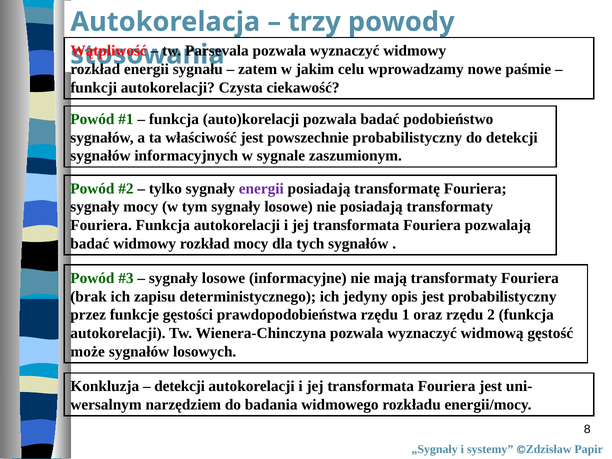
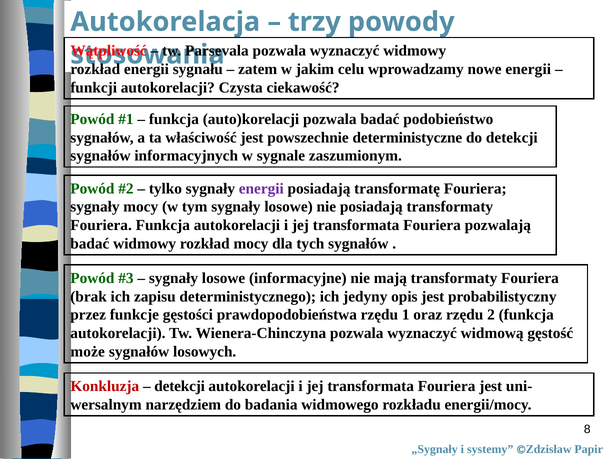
nowe paśmie: paśmie -> energii (528, 69)
powszechnie probabilistyczny: probabilistyczny -> deterministyczne (407, 138)
Konkluzja colour: black -> red (105, 386)
